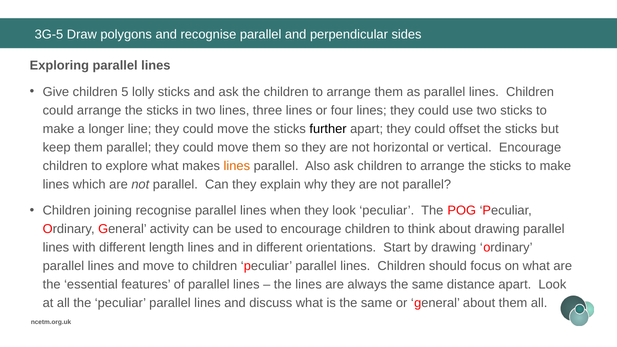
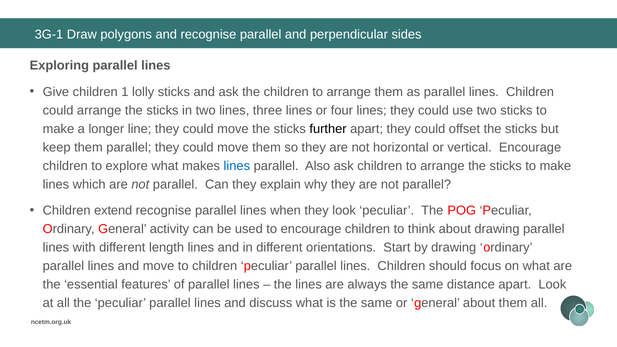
3G-5: 3G-5 -> 3G-1 (49, 34)
5: 5 -> 1 (125, 92)
lines colour: orange -> blue (237, 166)
joining: joining -> extend (113, 211)
